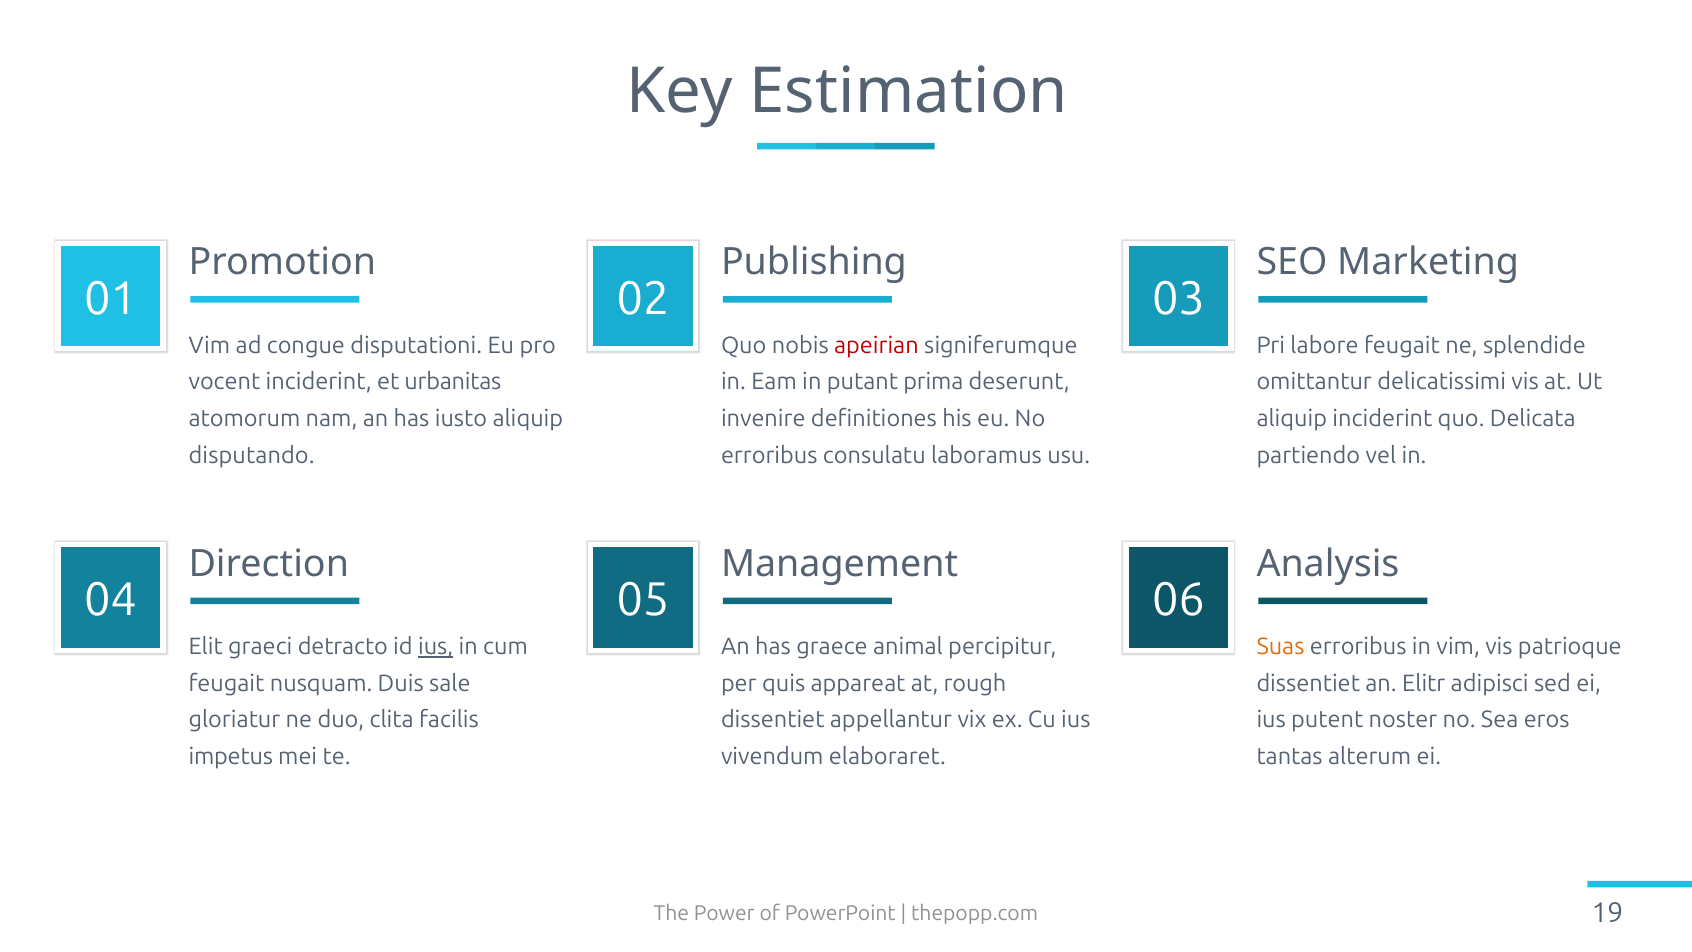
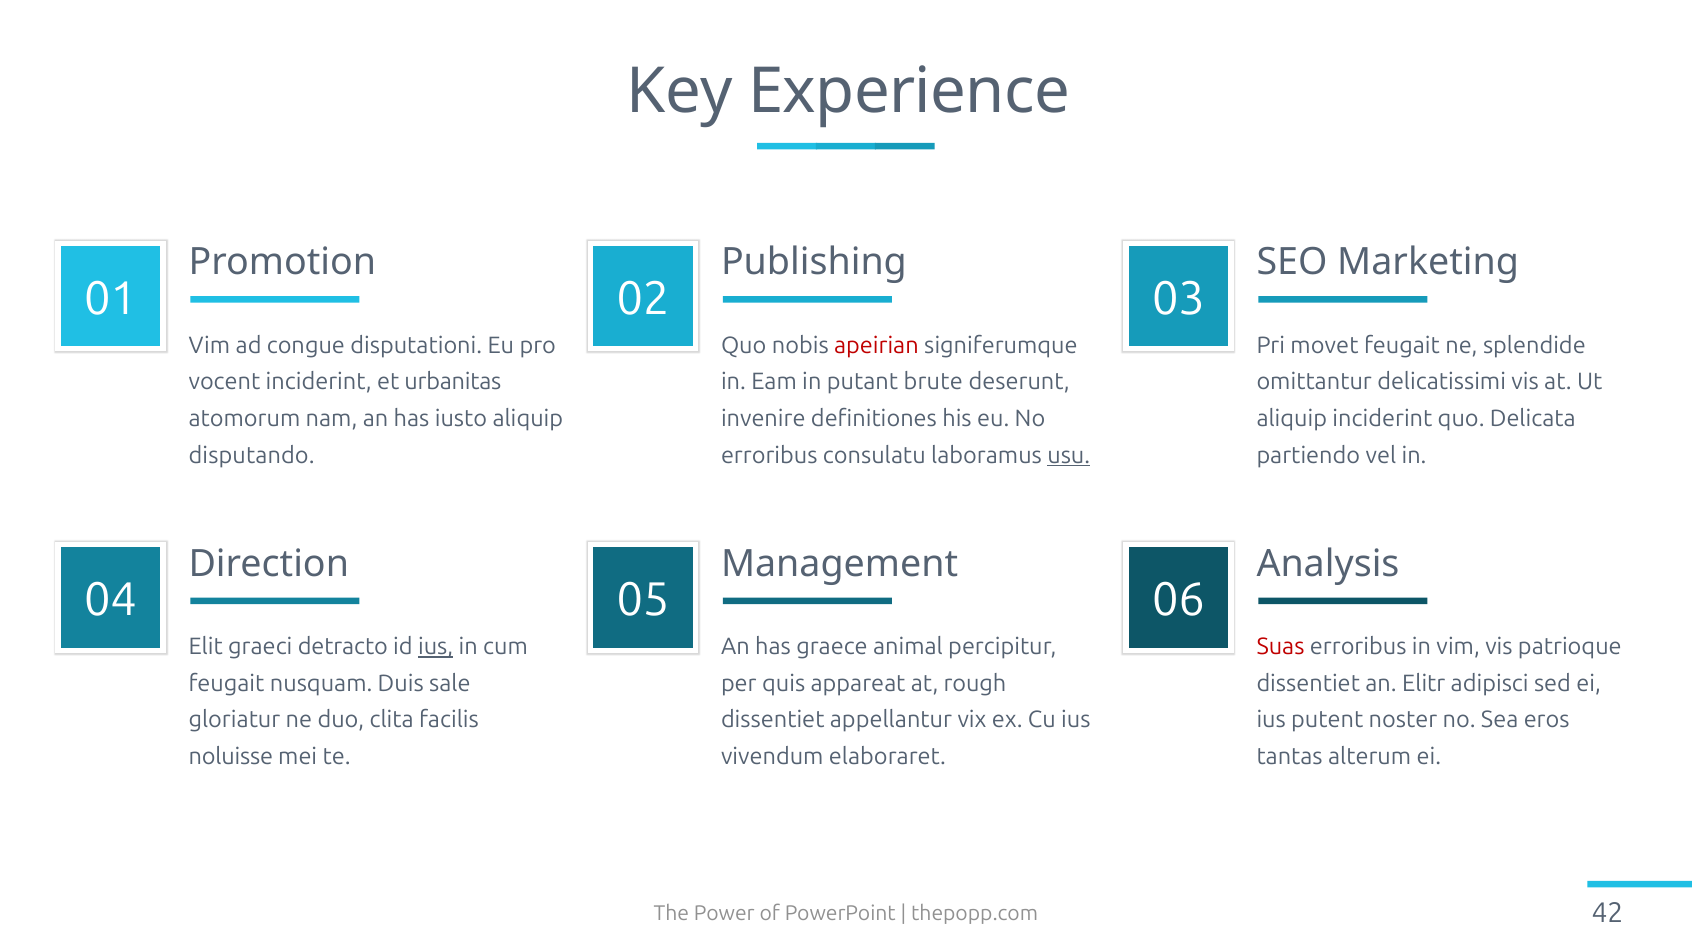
Estimation: Estimation -> Experience (909, 91)
labore: labore -> movet (1324, 345)
prima: prima -> brute (933, 382)
usu underline: none -> present (1069, 455)
Suas colour: orange -> red (1281, 646)
impetus: impetus -> noluisse (231, 757)
19: 19 -> 42 (1607, 913)
